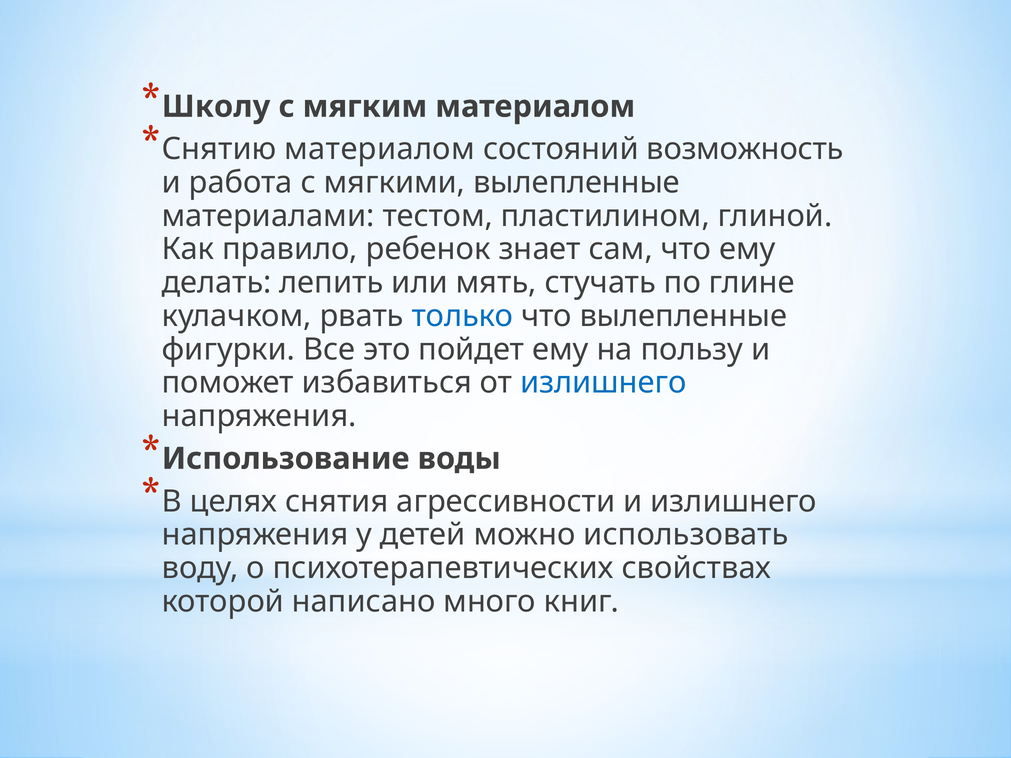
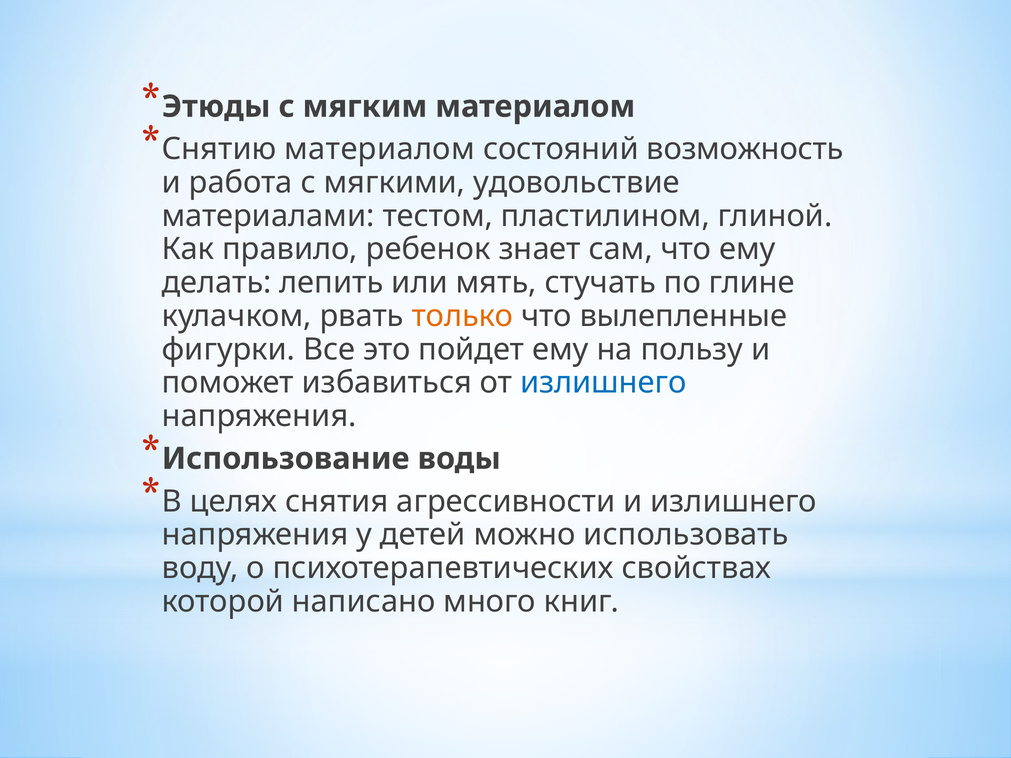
Школу: Школу -> Этюды (216, 107)
мягкими вылепленные: вылепленные -> удовольствие (576, 183)
только colour: blue -> orange (462, 316)
